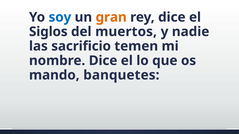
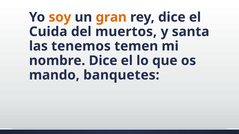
soy colour: blue -> orange (60, 17)
Siglos: Siglos -> Cuida (48, 32)
nadie: nadie -> santa (191, 32)
sacrificio: sacrificio -> tenemos (81, 46)
